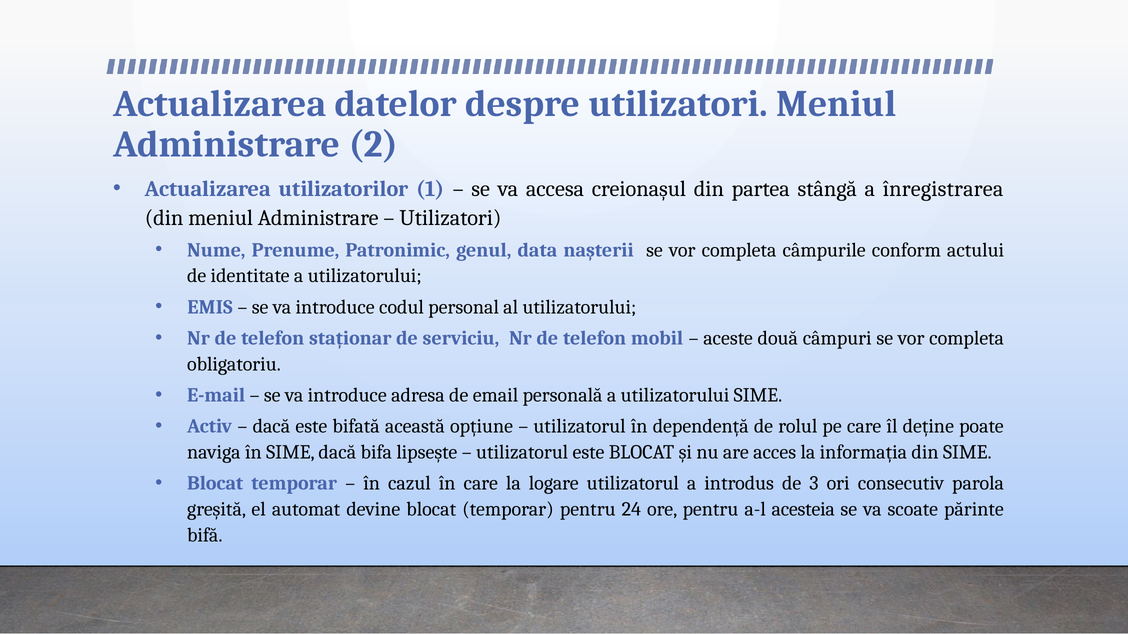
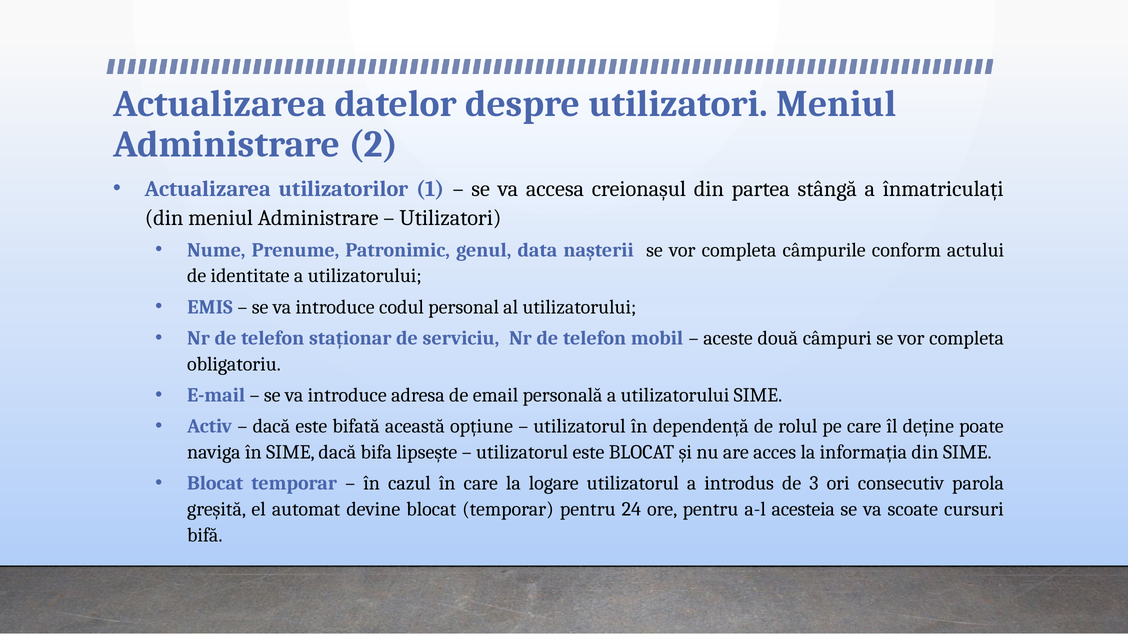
înregistrarea: înregistrarea -> înmatriculați (943, 189)
părinte: părinte -> cursuri (974, 509)
